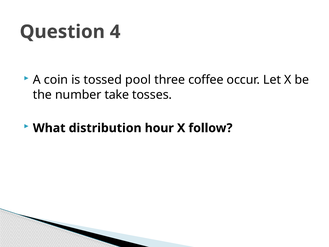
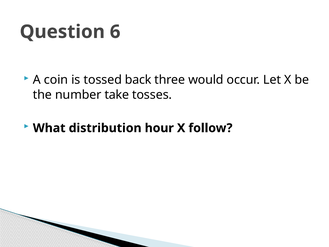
4: 4 -> 6 (115, 32)
pool: pool -> back (138, 80)
coffee: coffee -> would (206, 80)
